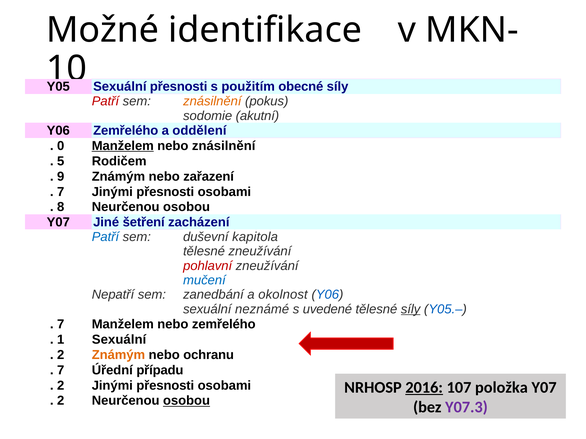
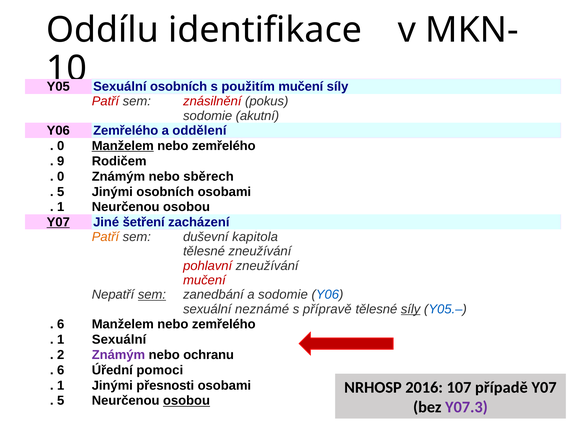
Možné: Možné -> Oddílu (103, 30)
Sexuální přesnosti: přesnosti -> osobních (179, 87)
použitím obecné: obecné -> mučení (301, 87)
znásilnění colour: orange -> red (212, 101)
znásilnění: znásilnění -> zemřelého (224, 146)
5: 5 -> 9 (61, 161)
9: 9 -> 0 (61, 177)
zařazení: zařazení -> sběrech (208, 177)
7: 7 -> 5 (61, 192)
přesnosti: přesnosti -> osobních (165, 192)
8: 8 -> 1 (61, 207)
Y07 underline: none -> present (58, 222)
Patří colour: blue -> orange (105, 237)
mučení colour: blue -> red (204, 281)
sem underline: none -> present (152, 295)
a okolnost: okolnost -> sodomie (283, 295)
uvedené: uvedené -> přípravě (327, 310)
7: 7 -> 6 (61, 325)
Známým colour: orange -> purple (118, 355)
7: 7 -> 6 (61, 371)
případu: případu -> pomoci (160, 371)
2: 2 -> 1 (61, 386)
2016 underline: present -> none (424, 388)
položka: položka -> případě (501, 388)
2: 2 -> 5 (61, 401)
